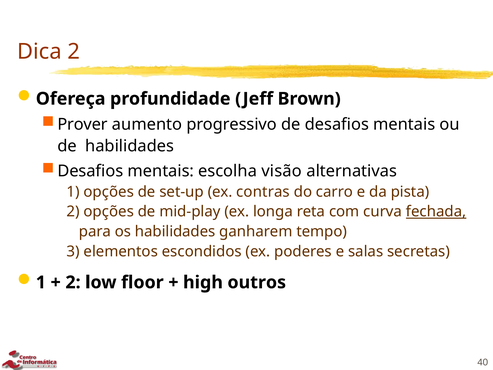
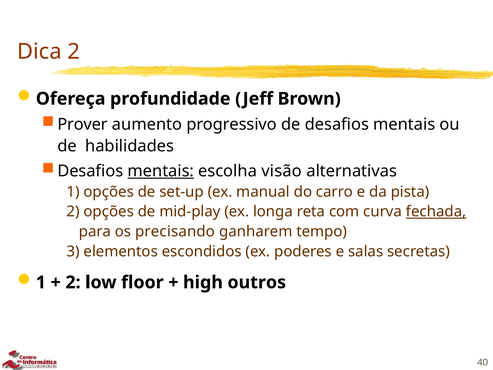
mentais underline: none -> present (161, 171)
contras: contras -> manual (263, 192)
os habilidades: habilidades -> precisando (175, 231)
